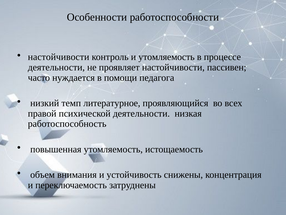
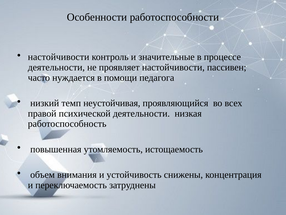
и утомляемость: утомляемость -> значительные (167, 57)
литературное: литературное -> неустойчивая (112, 103)
